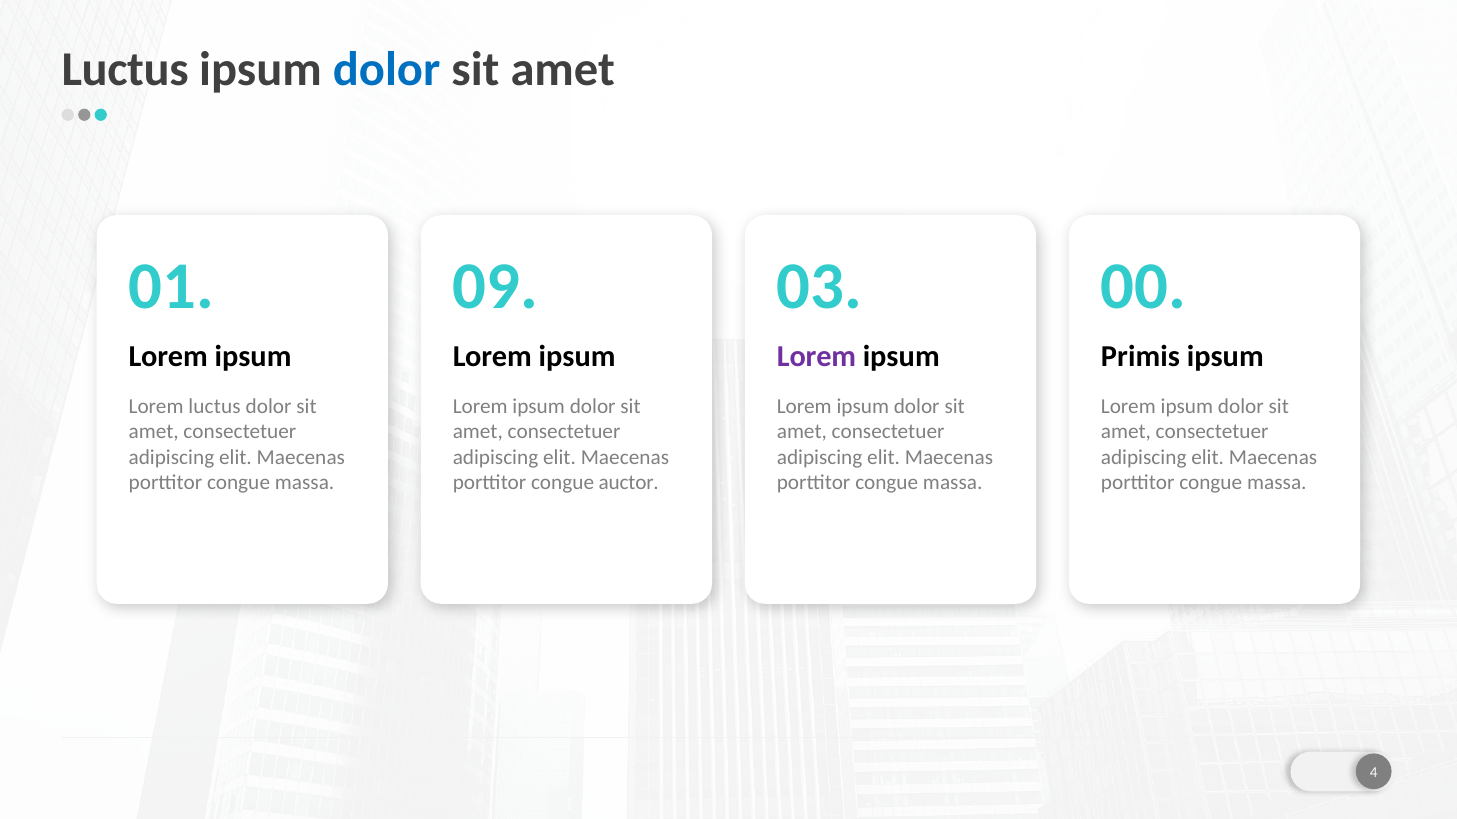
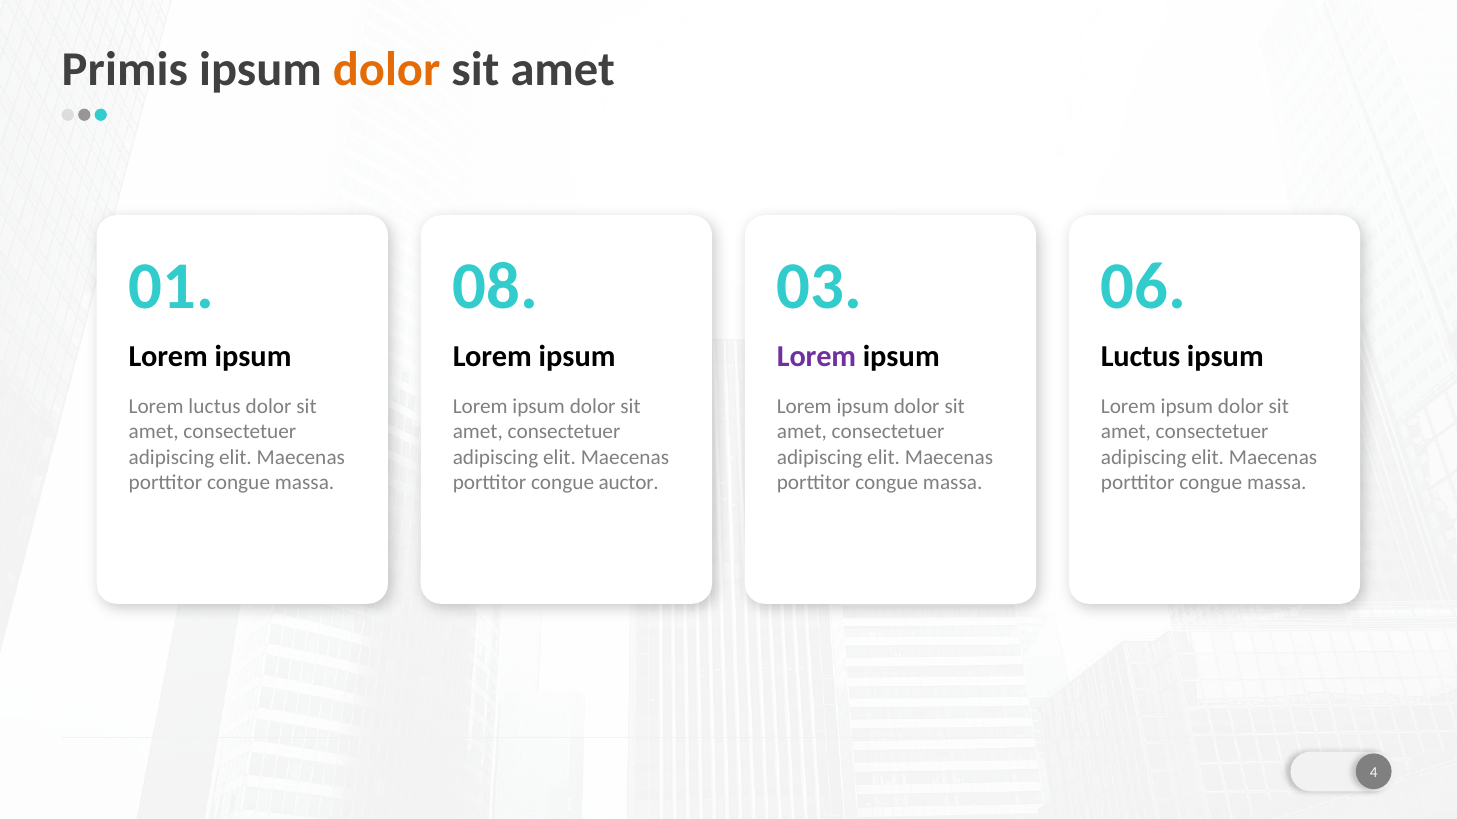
Luctus: Luctus -> Primis (125, 70)
dolor colour: blue -> orange (387, 70)
09: 09 -> 08 (495, 287)
00: 00 -> 06 (1144, 287)
ipsum Primis: Primis -> Luctus (1141, 356)
